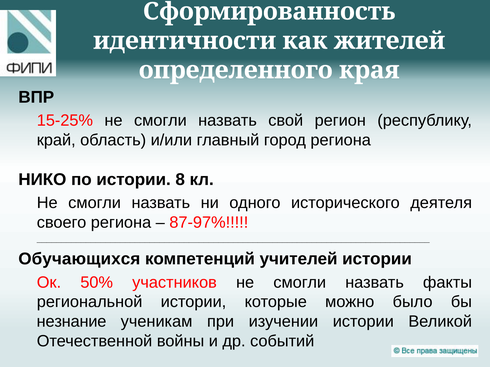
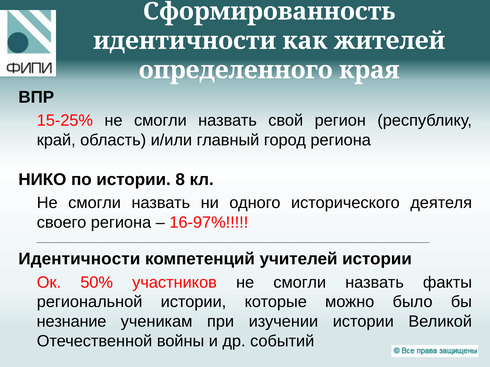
87-97%: 87-97% -> 16-97% (209, 223)
Обучающихся: Обучающихся -> Идентичности (79, 259)
